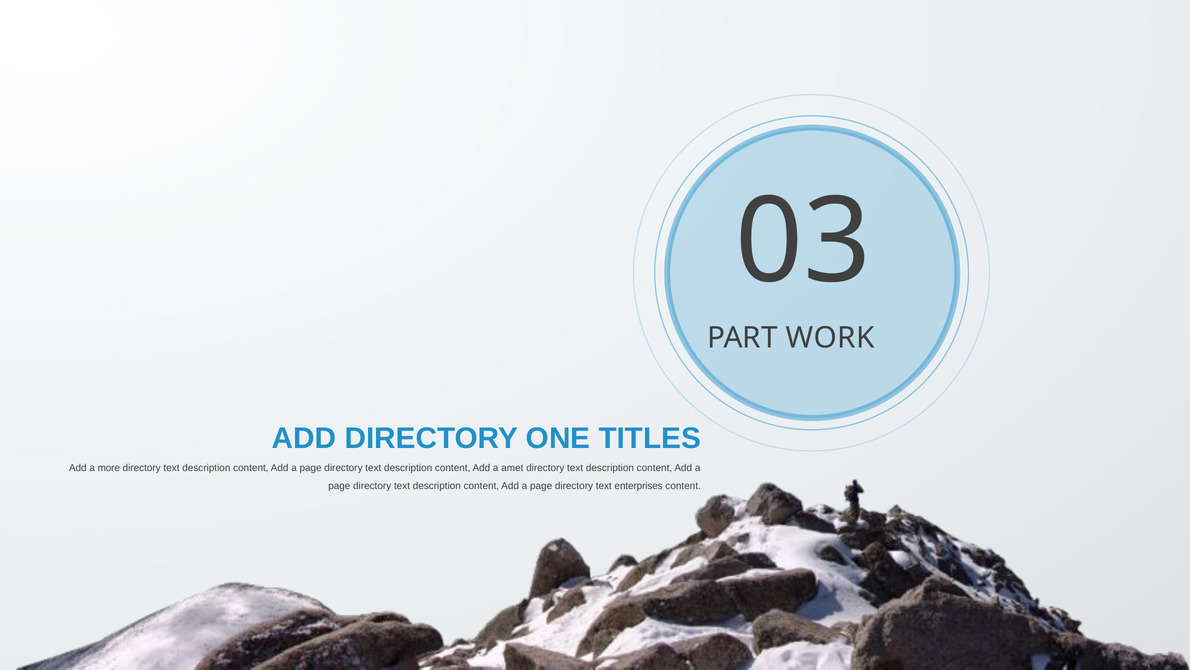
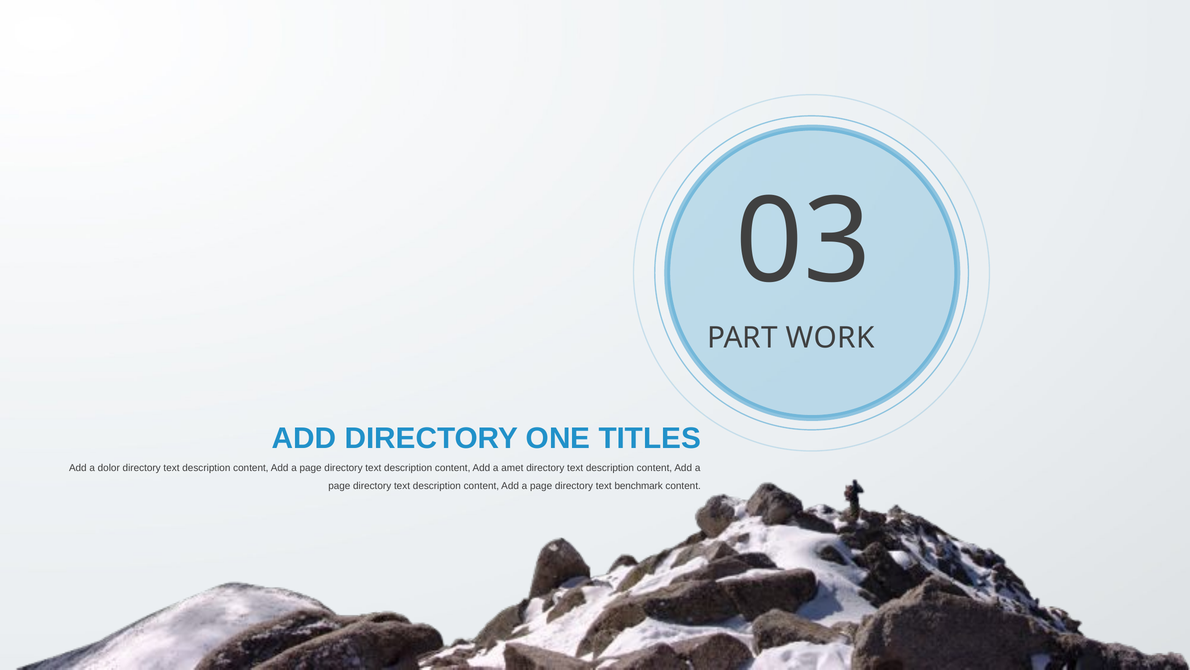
more: more -> dolor (109, 468)
enterprises: enterprises -> benchmark (639, 485)
